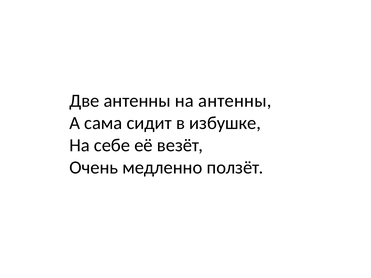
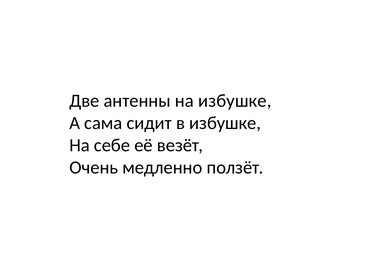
на антенны: антенны -> избушке (235, 101)
